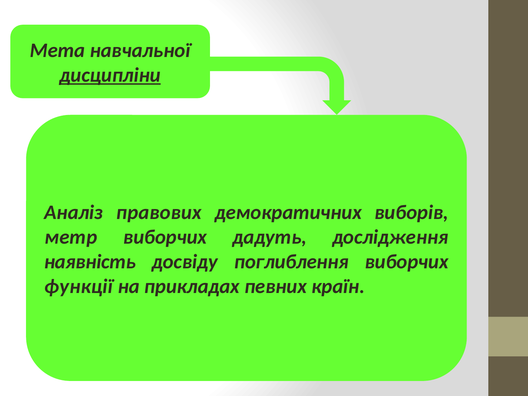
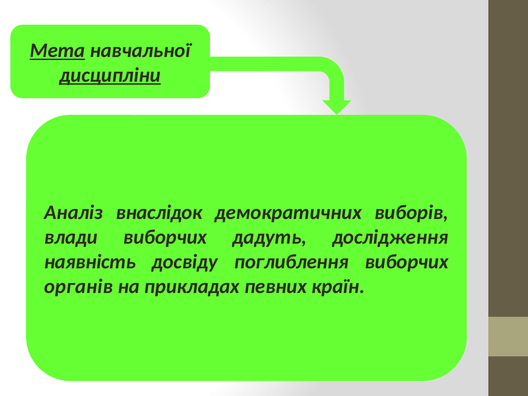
Мета underline: none -> present (57, 51)
правових: правових -> внаслідок (159, 212)
метр: метр -> влади (71, 237)
функції: функції -> органів (79, 286)
